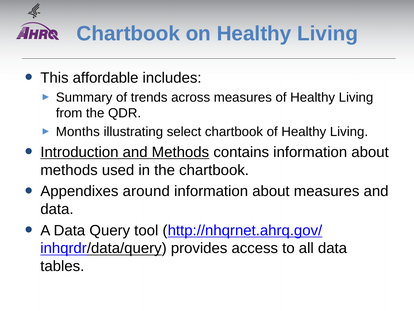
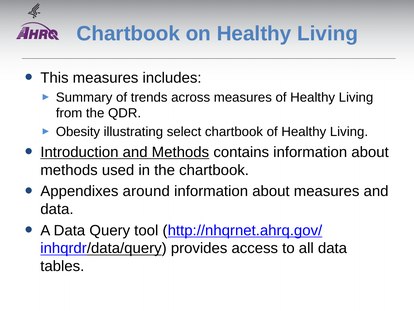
This affordable: affordable -> measures (106, 78)
Months: Months -> Obesity (78, 132)
